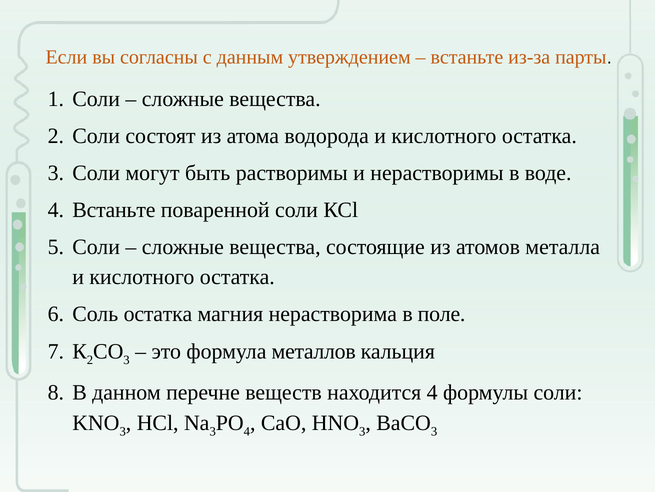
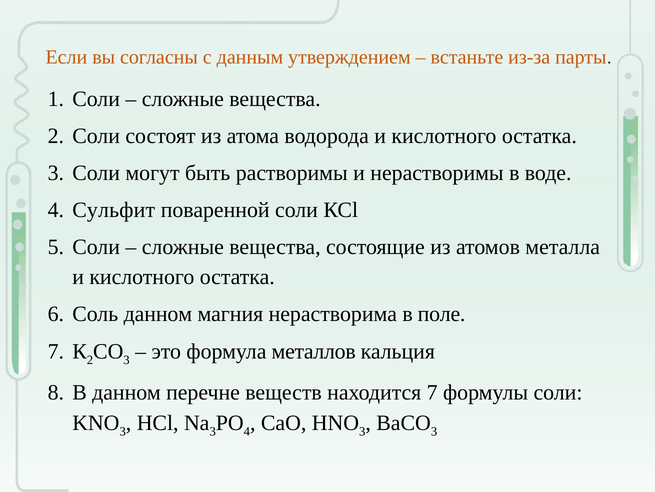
Встаньте: Встаньте -> Сульфит (114, 210)
Соль остатка: остатка -> данном (158, 314)
находится 4: 4 -> 7 (432, 392)
